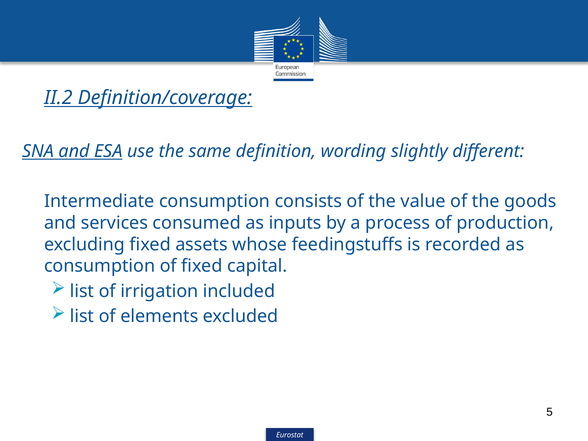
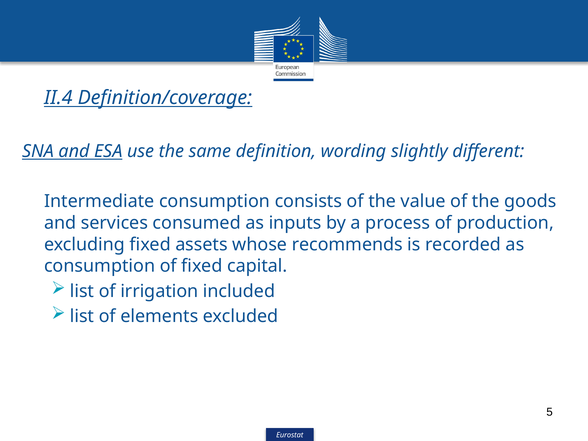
II.2: II.2 -> II.4 (58, 98)
feedingstuffs: feedingstuffs -> recommends (347, 244)
